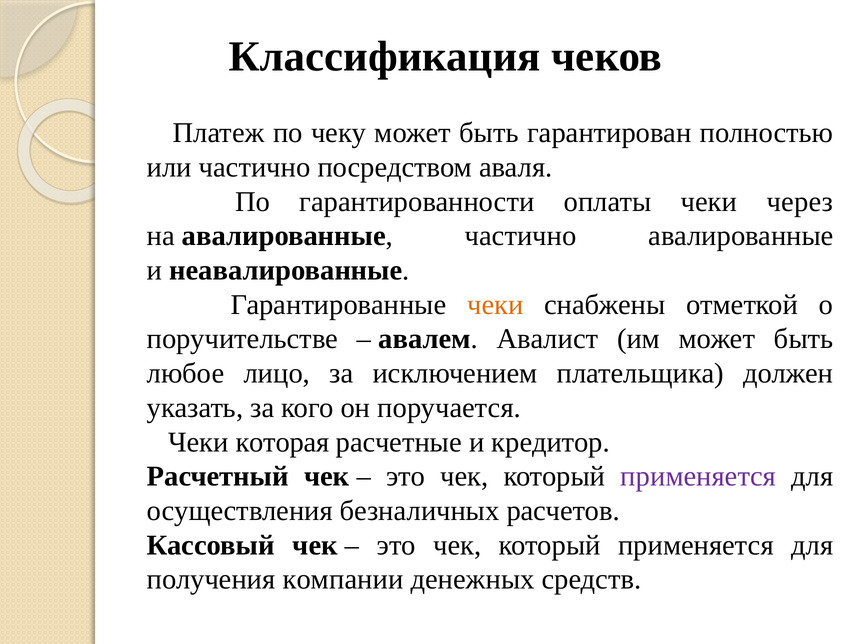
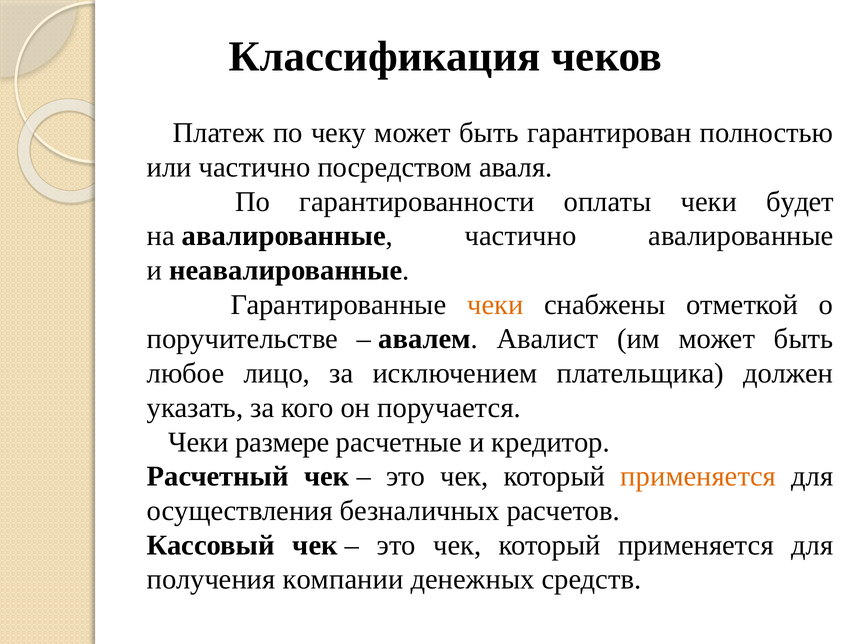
через: через -> будет (800, 201)
которая: которая -> размере (282, 442)
применяется colour: purple -> orange (698, 476)
